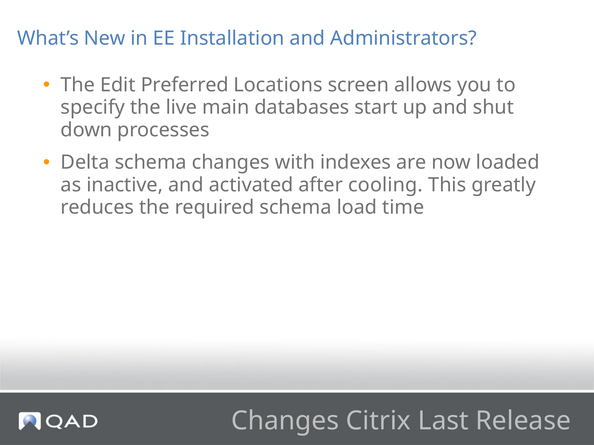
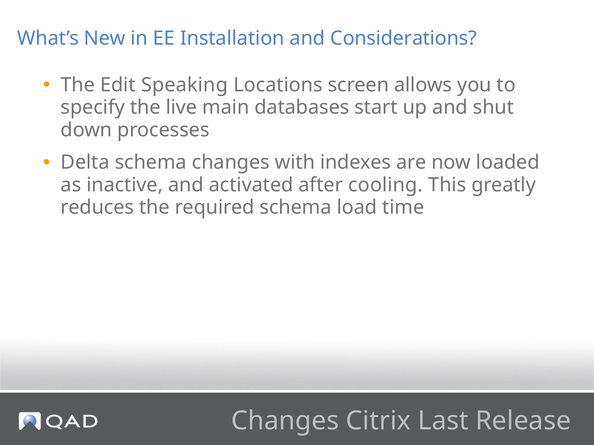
Administrators: Administrators -> Considerations (404, 38)
Preferred: Preferred -> Speaking (184, 85)
